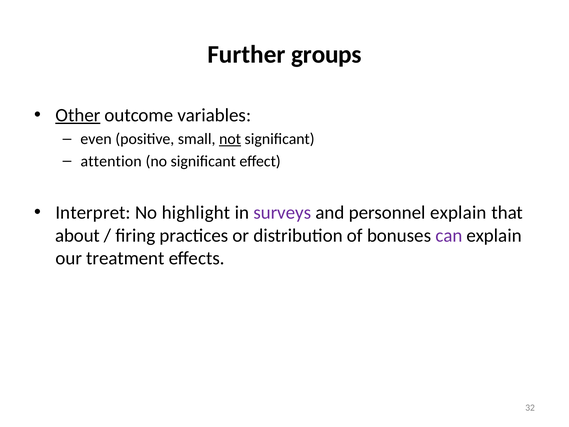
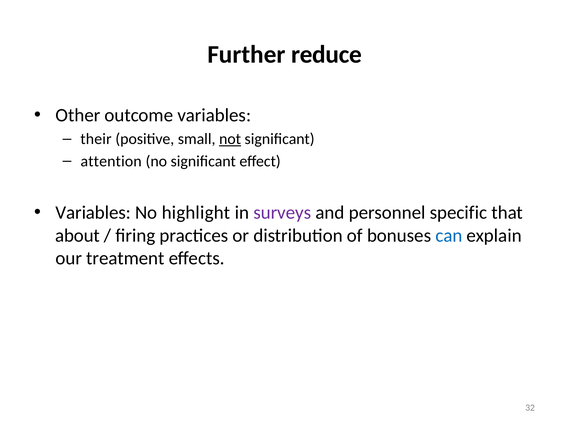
groups: groups -> reduce (326, 54)
Other underline: present -> none (78, 115)
even: even -> their (96, 139)
Interpret: Interpret -> Variables (93, 213)
personnel explain: explain -> specific (458, 213)
can colour: purple -> blue (449, 235)
